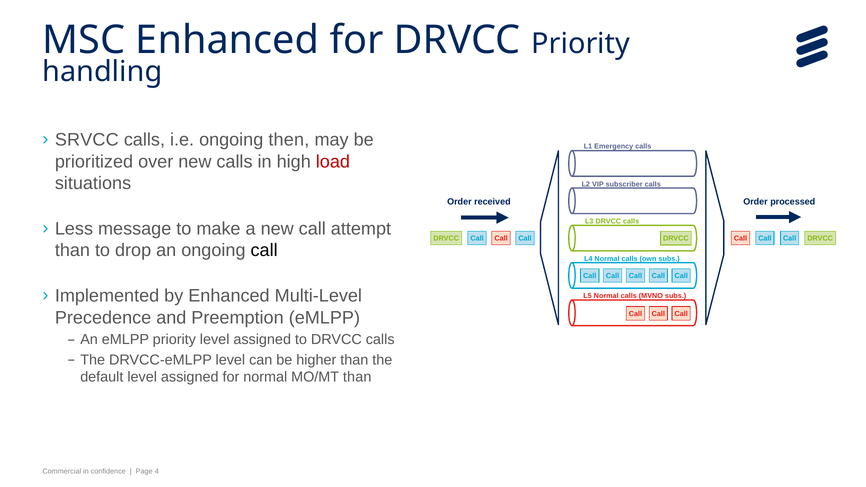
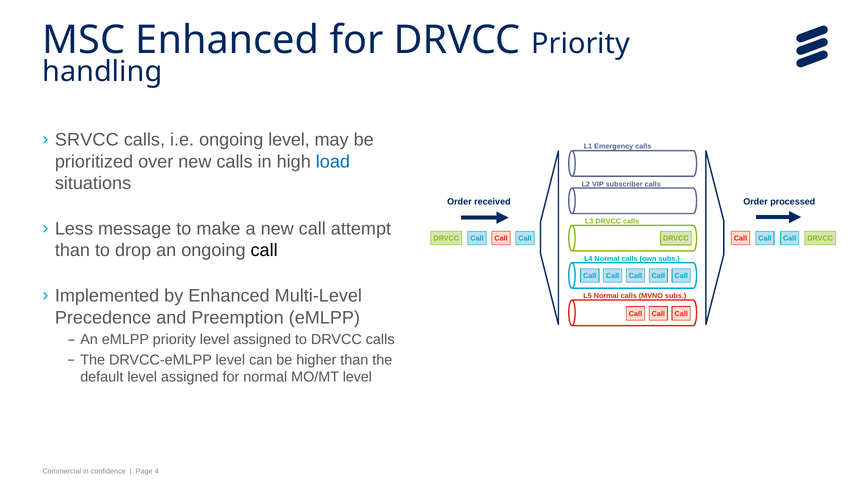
ongoing then: then -> level (289, 140)
load colour: red -> blue (333, 162)
MO/MT than: than -> level (357, 377)
